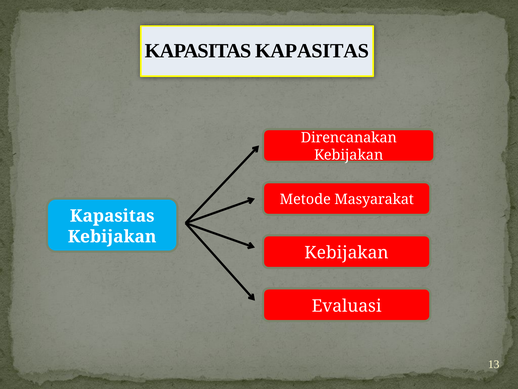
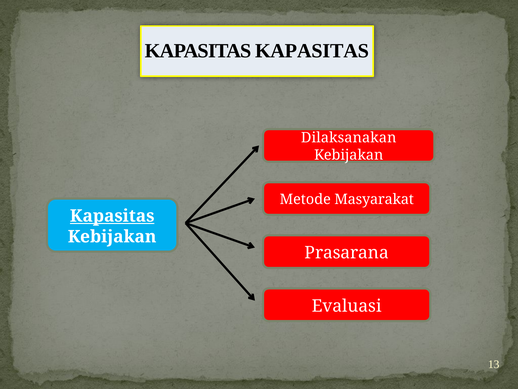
Direncanakan: Direncanakan -> Dilaksanakan (349, 138)
Kapasitas underline: none -> present (112, 216)
Kebijakan: Kebijakan -> Prasarana (347, 253)
